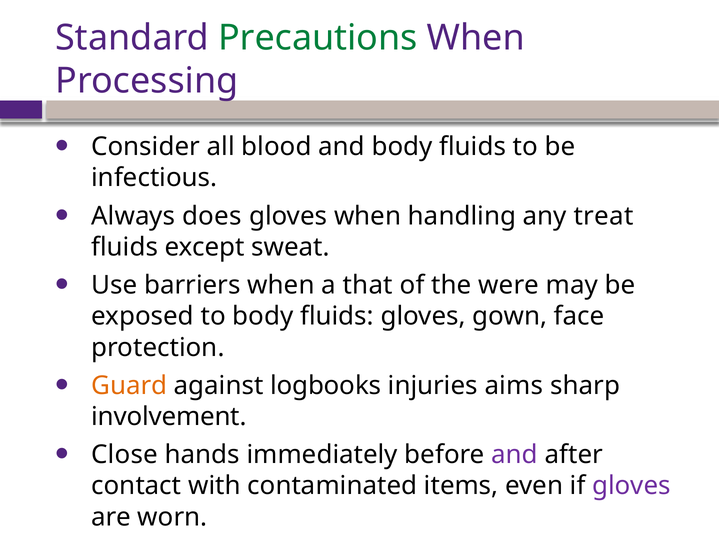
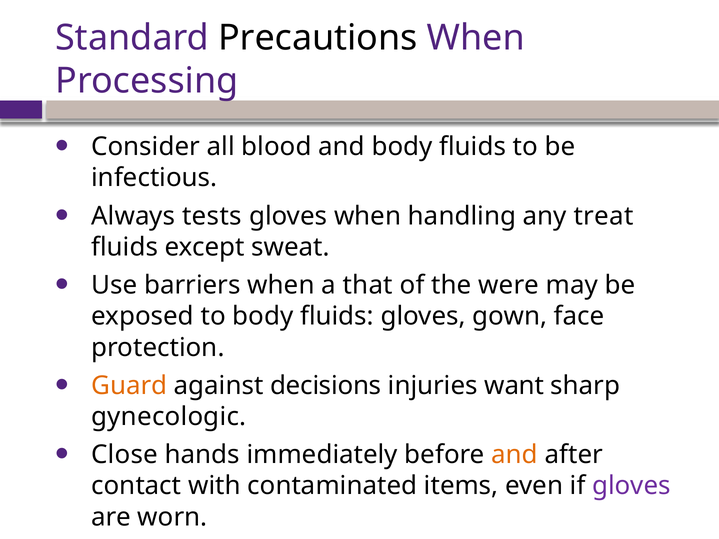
Precautions colour: green -> black (318, 38)
does: does -> tests (212, 216)
logbooks: logbooks -> decisions (326, 386)
aims: aims -> want (514, 386)
involvement: involvement -> gynecologic (169, 417)
and colour: purple -> orange (515, 455)
